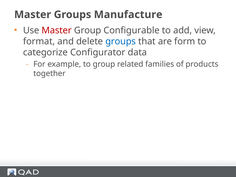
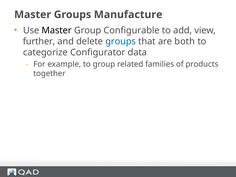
Master colour: red -> black (57, 30)
format: format -> further (39, 41)
form: form -> both (185, 41)
